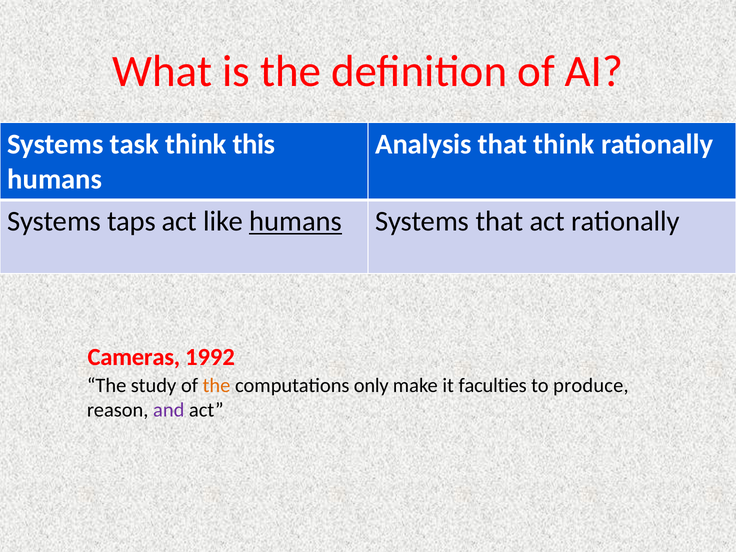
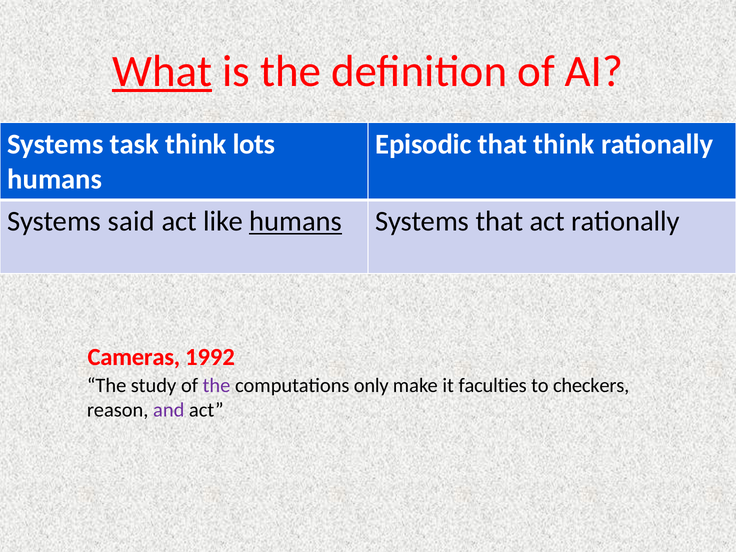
What underline: none -> present (162, 71)
this: this -> lots (254, 144)
Analysis: Analysis -> Episodic (423, 144)
taps: taps -> said (131, 221)
the colour: orange -> purple (216, 385)
produce: produce -> checkers (591, 385)
